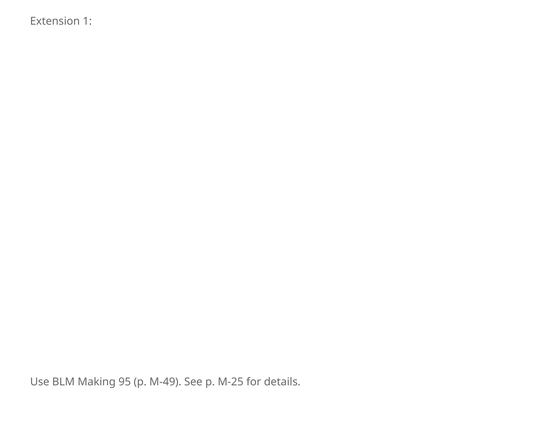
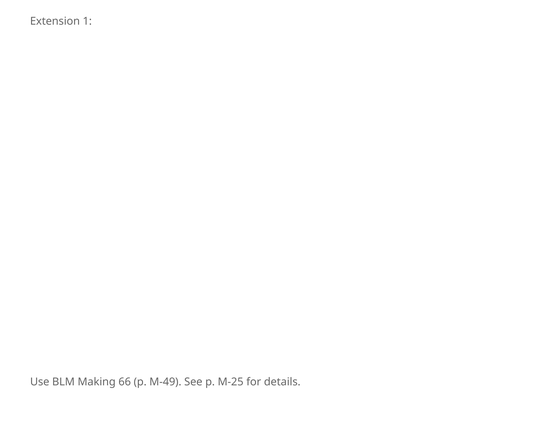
95: 95 -> 66 (125, 382)
